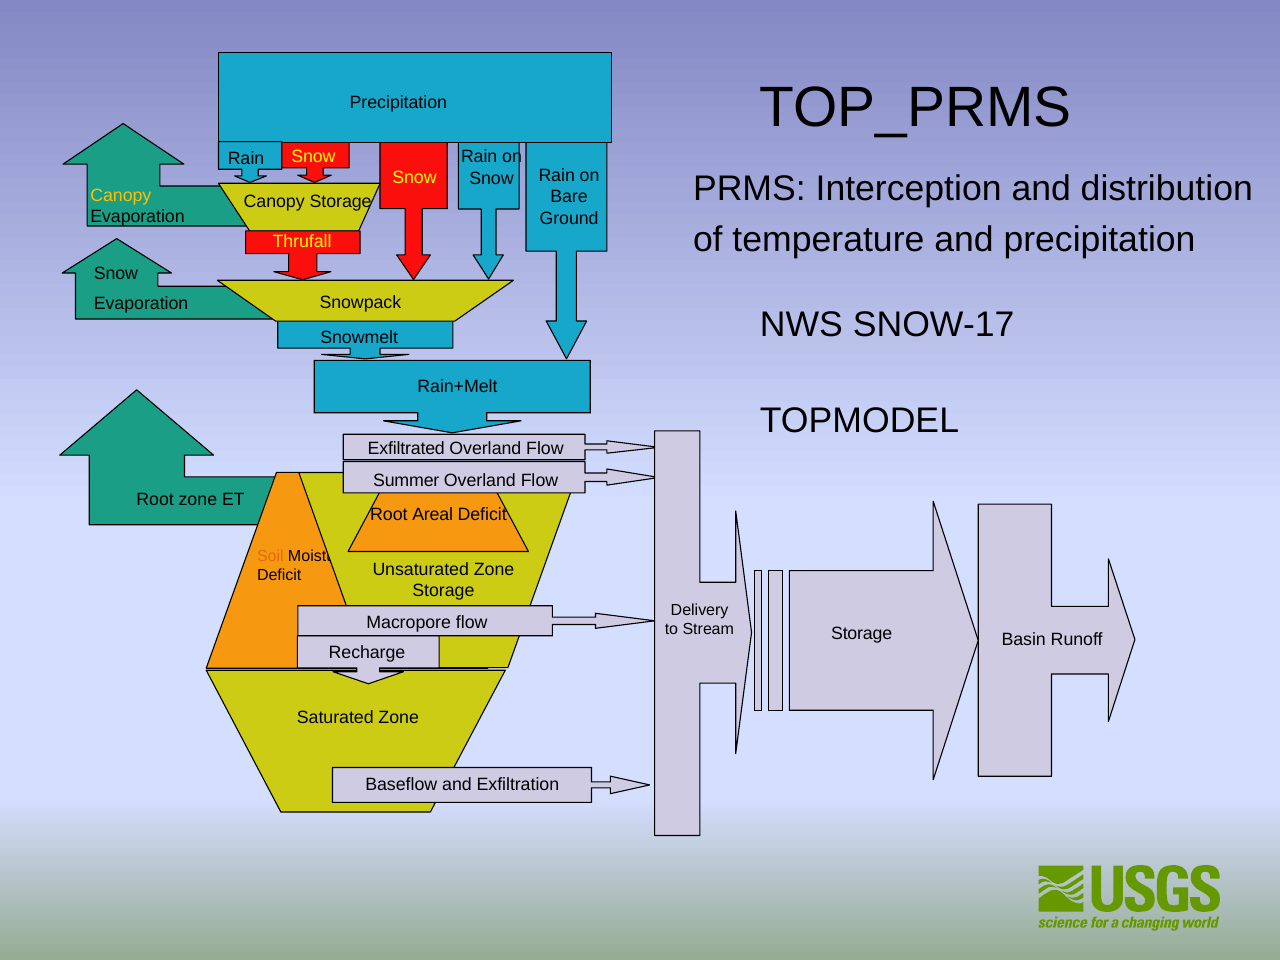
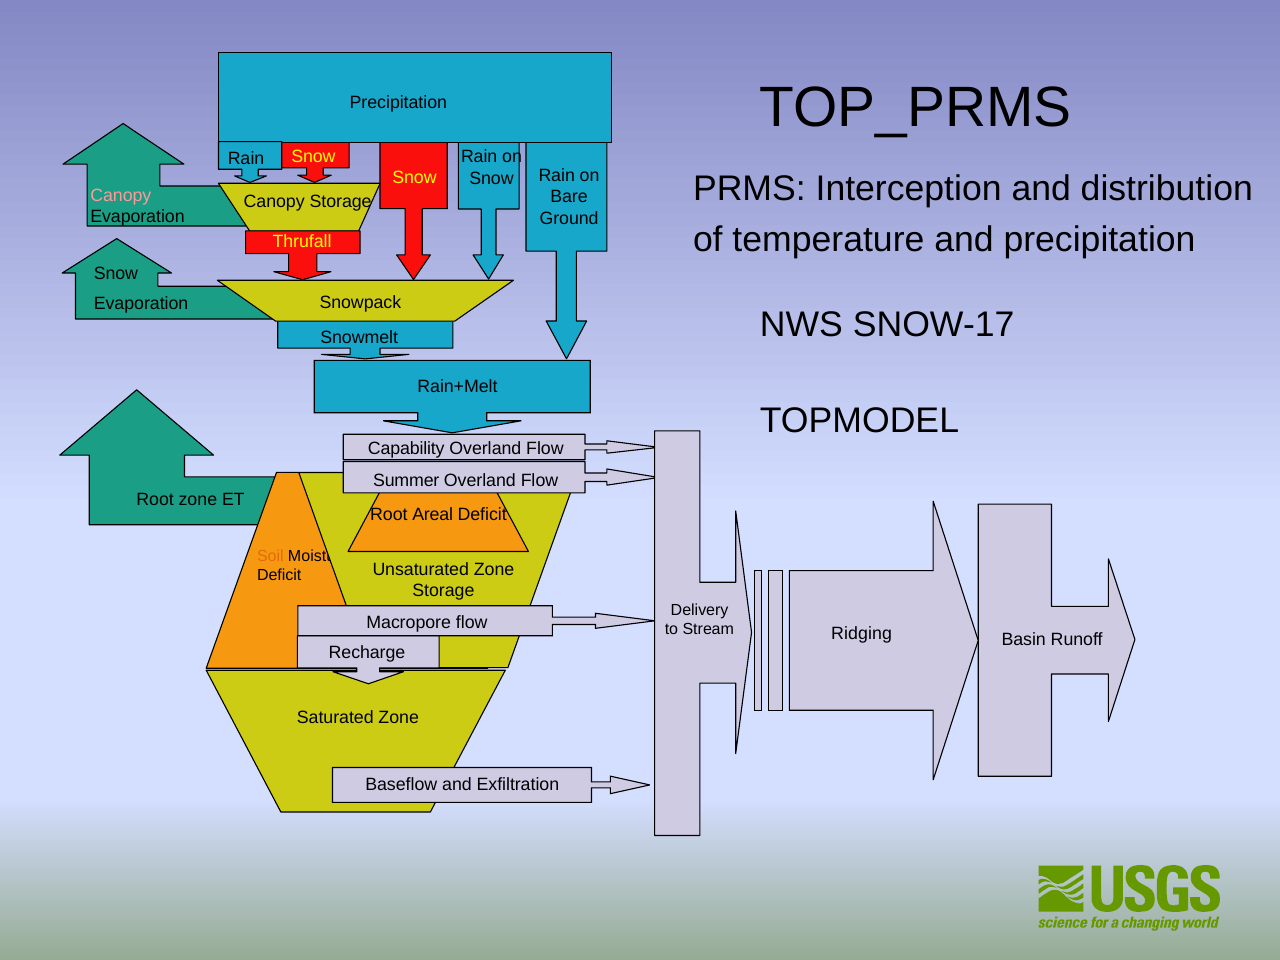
Canopy colour: yellow -> pink (121, 196)
Exfiltrated: Exfiltrated -> Capability (406, 449)
Stream Storage: Storage -> Ridging (862, 633)
